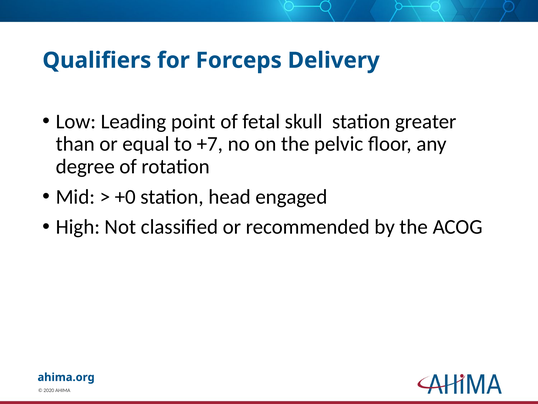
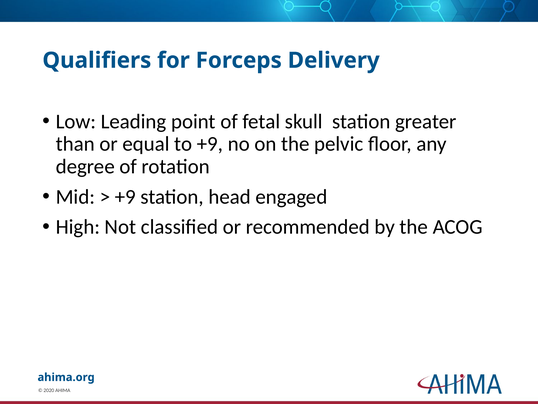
to +7: +7 -> +9 (210, 144)
+0: +0 -> +9 (125, 197)
